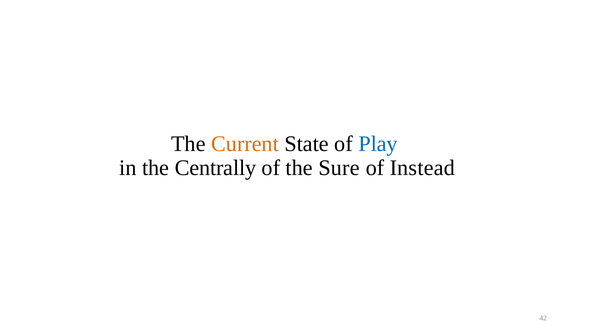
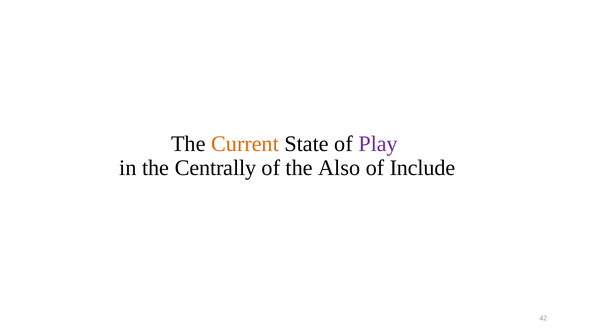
Play colour: blue -> purple (378, 144)
Sure: Sure -> Also (339, 168)
Instead: Instead -> Include (422, 168)
